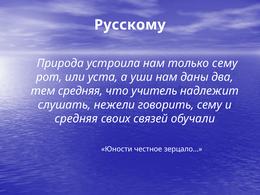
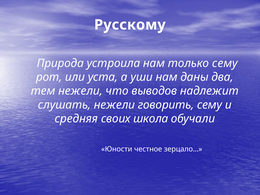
тем средняя: средняя -> нежели (80, 91)
учитель: учитель -> выводов (154, 91)
связей: связей -> школа (151, 119)
